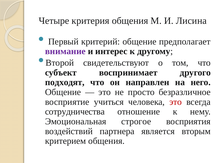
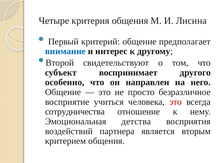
внимание colour: purple -> blue (65, 51)
подходят: подходят -> особенно (65, 83)
строгое: строгое -> детства (136, 122)
